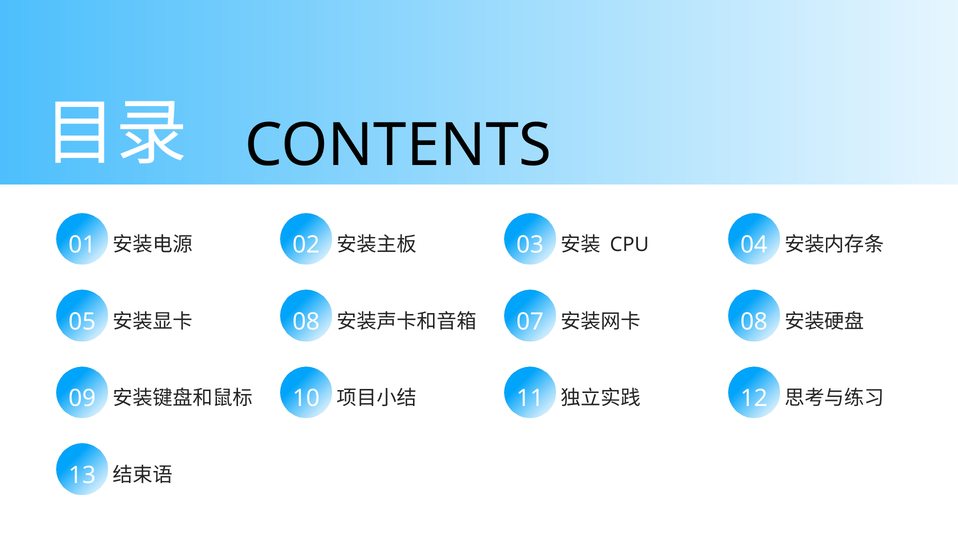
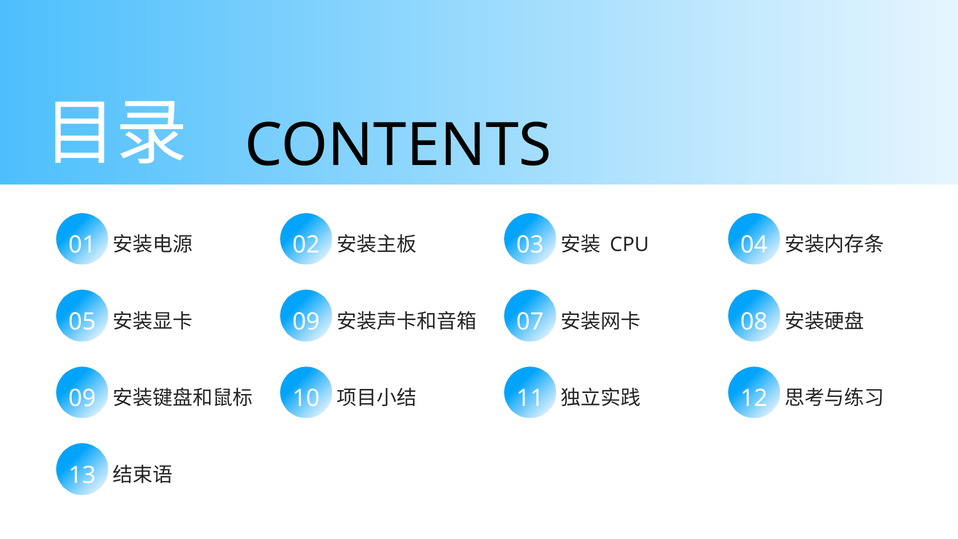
08: 08 -> 09 (306, 322)
